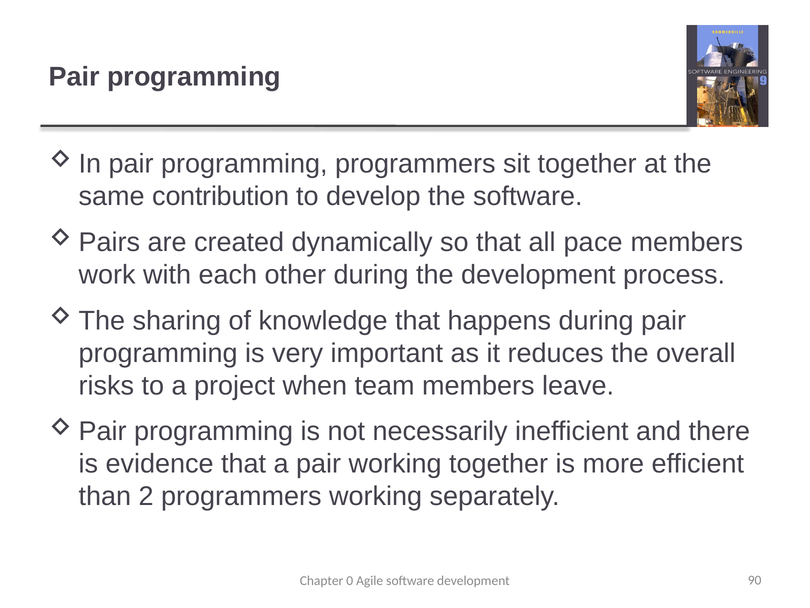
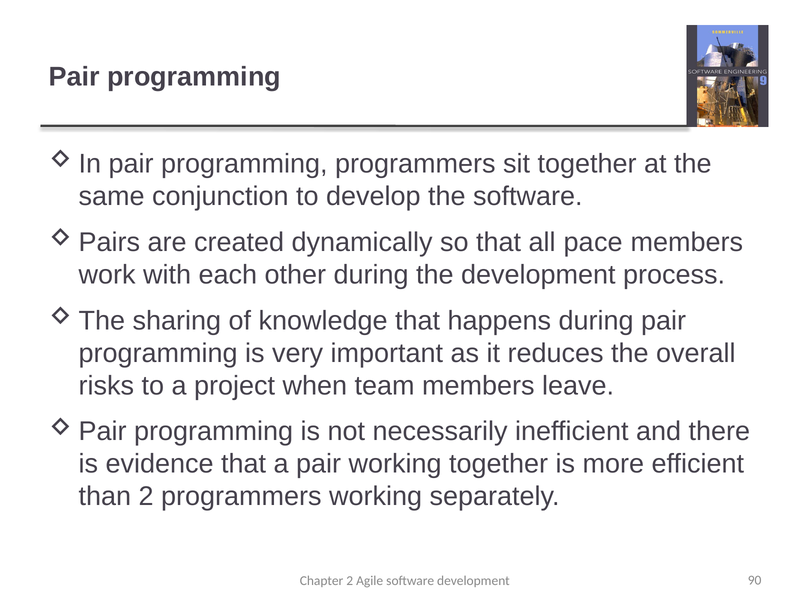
contribution: contribution -> conjunction (221, 196)
Chapter 0: 0 -> 2 (350, 580)
